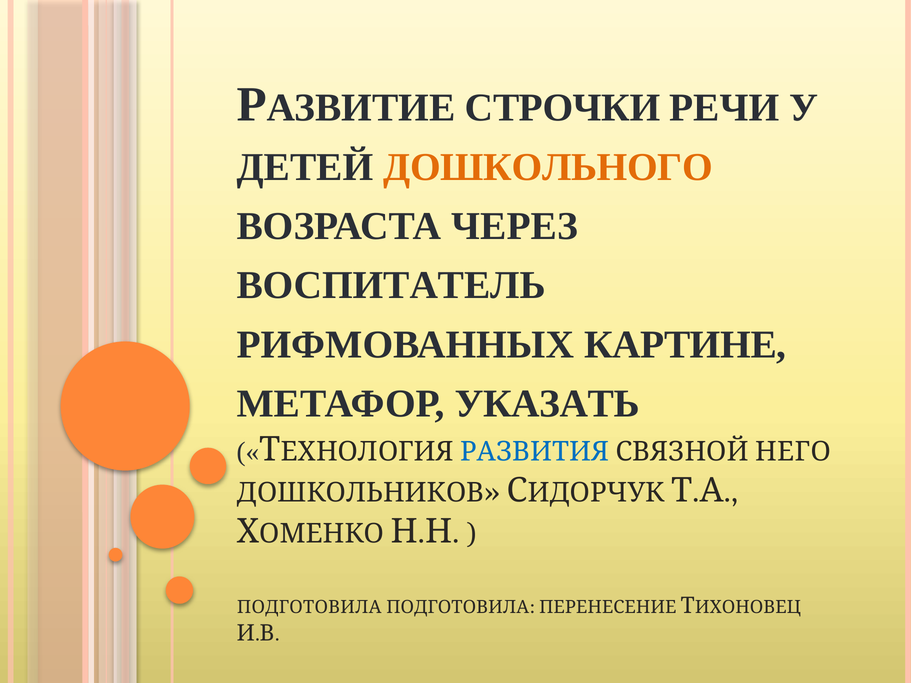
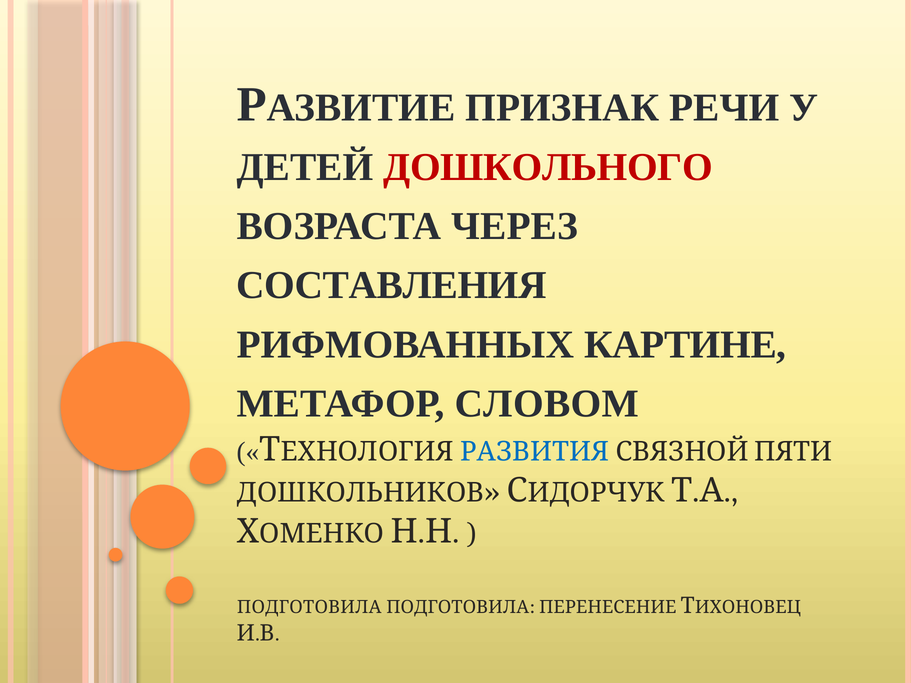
СТРОЧКИ: СТРОЧКИ -> ПРИЗНАК (562, 108)
ДОШКОЛЬНОГО colour: orange -> red (548, 167)
ВОСПИТАТЕЛЬ: ВОСПИТАТЕЛЬ -> СОСТАВЛЕНИЯ (391, 286)
УКАЗАТЬ: УКАЗАТЬ -> СЛОВОМ (547, 404)
НЕГО: НЕГО -> ПЯТИ (793, 452)
